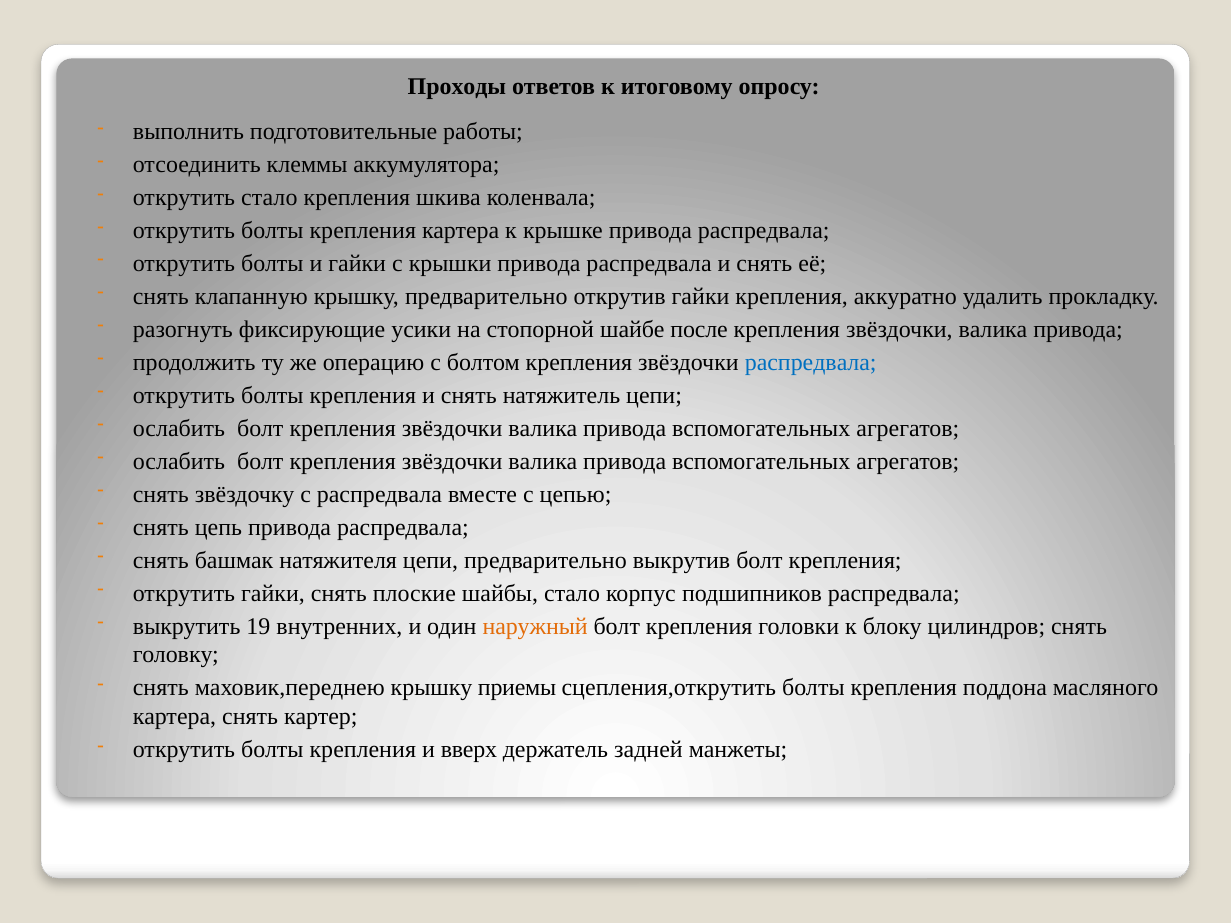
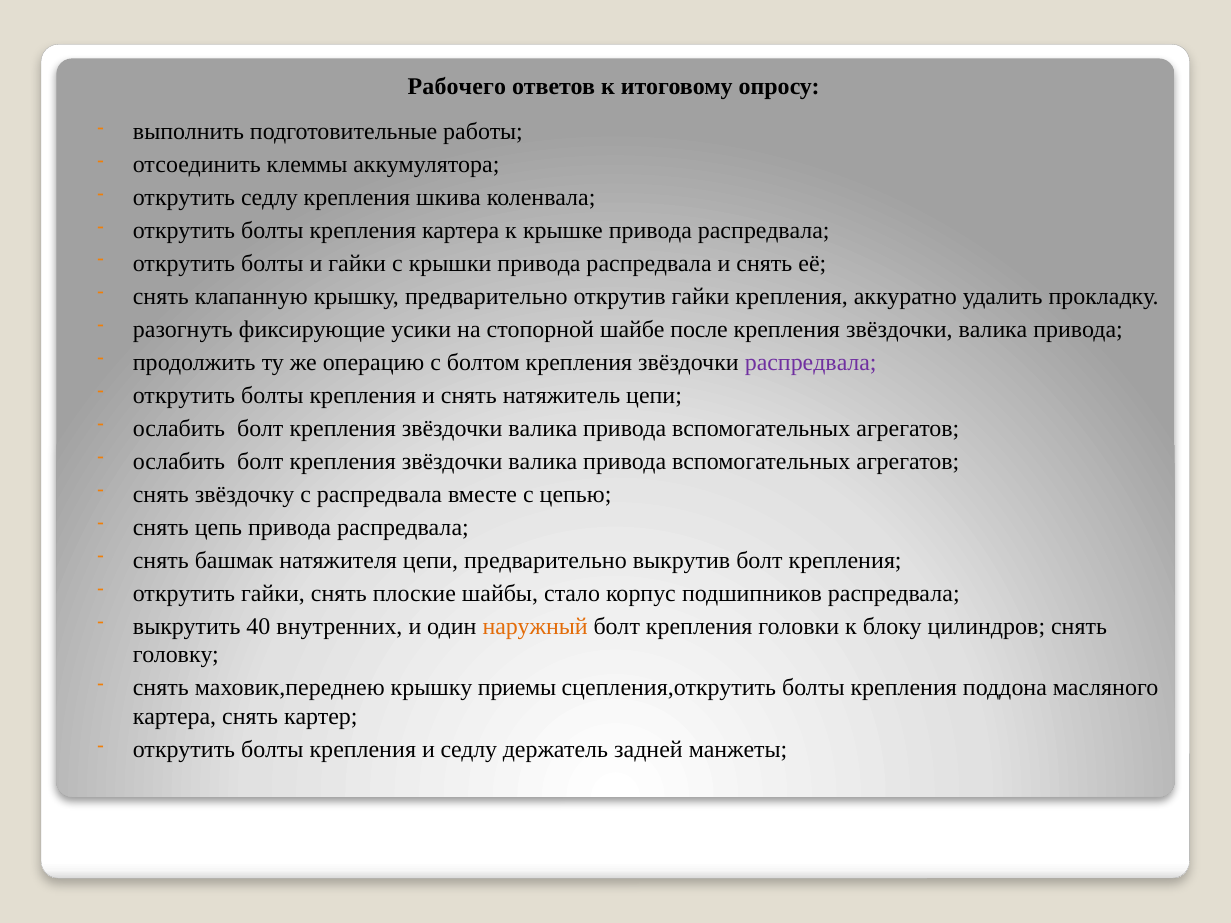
Проходы: Проходы -> Рабочего (457, 86)
открутить стало: стало -> седлу (269, 197)
распредвала colour: blue -> purple (811, 362)
19: 19 -> 40 (258, 626)
и вверх: вверх -> седлу (469, 750)
